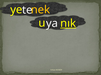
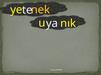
nık underline: present -> none (68, 24)
